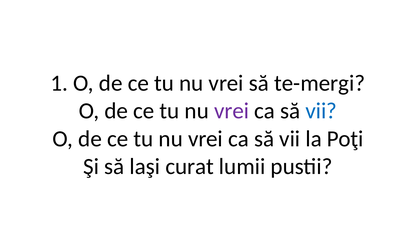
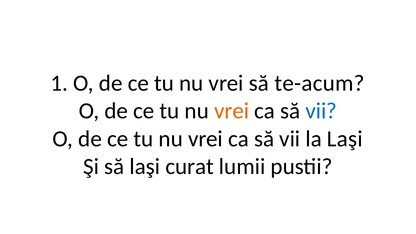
te-mergi: te-mergi -> te-acum (319, 83)
vrei colour: purple -> orange (232, 111)
la Poţi: Poţi -> Laşi (345, 139)
